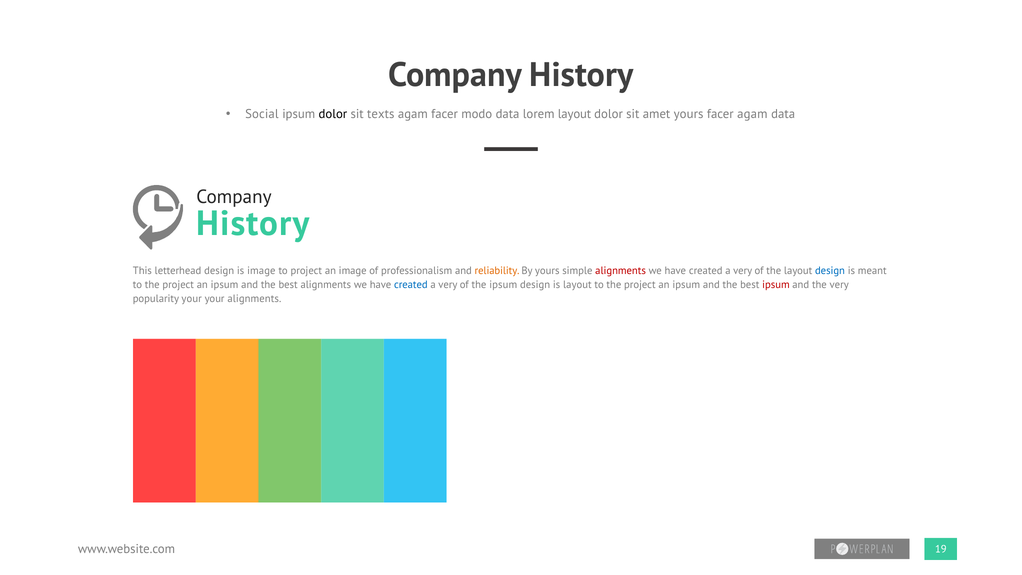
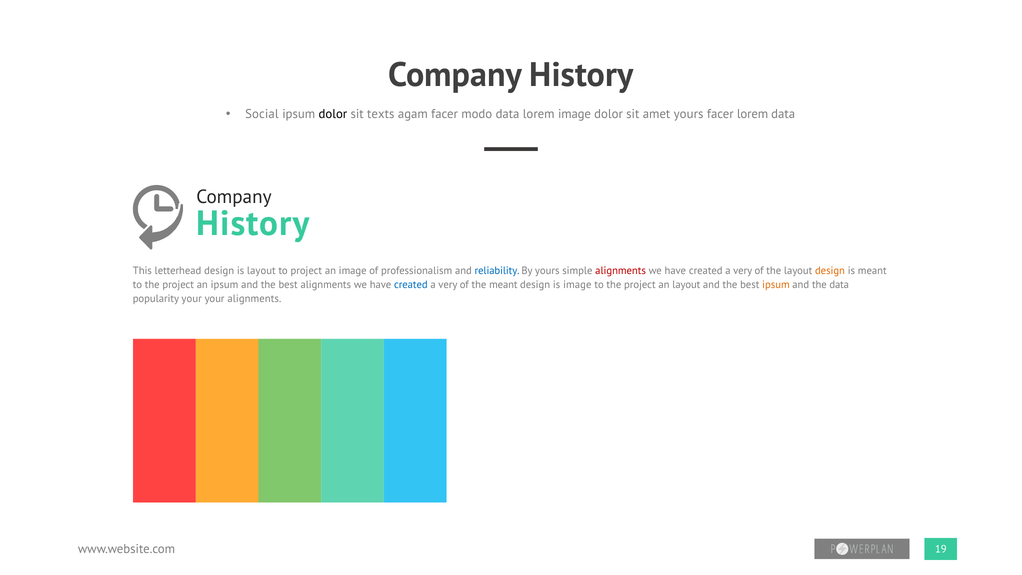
lorem layout: layout -> image (574, 114)
facer agam: agam -> lorem (753, 114)
is image: image -> layout (261, 271)
reliability colour: orange -> blue (497, 271)
design colour: blue -> orange (830, 271)
the ipsum: ipsum -> meant (503, 285)
is layout: layout -> image (577, 285)
ipsum: ipsum -> layout (686, 285)
ipsum colour: red -> orange (776, 285)
the very: very -> data (839, 285)
